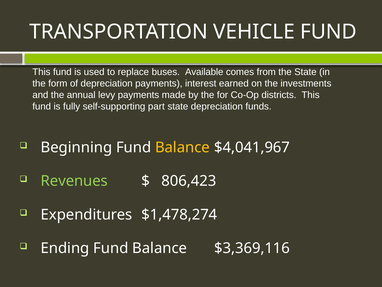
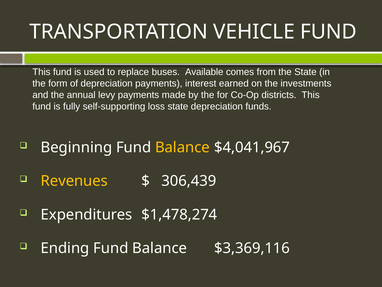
part: part -> loss (156, 106)
Revenues colour: light green -> yellow (74, 181)
806,423: 806,423 -> 306,439 (189, 181)
